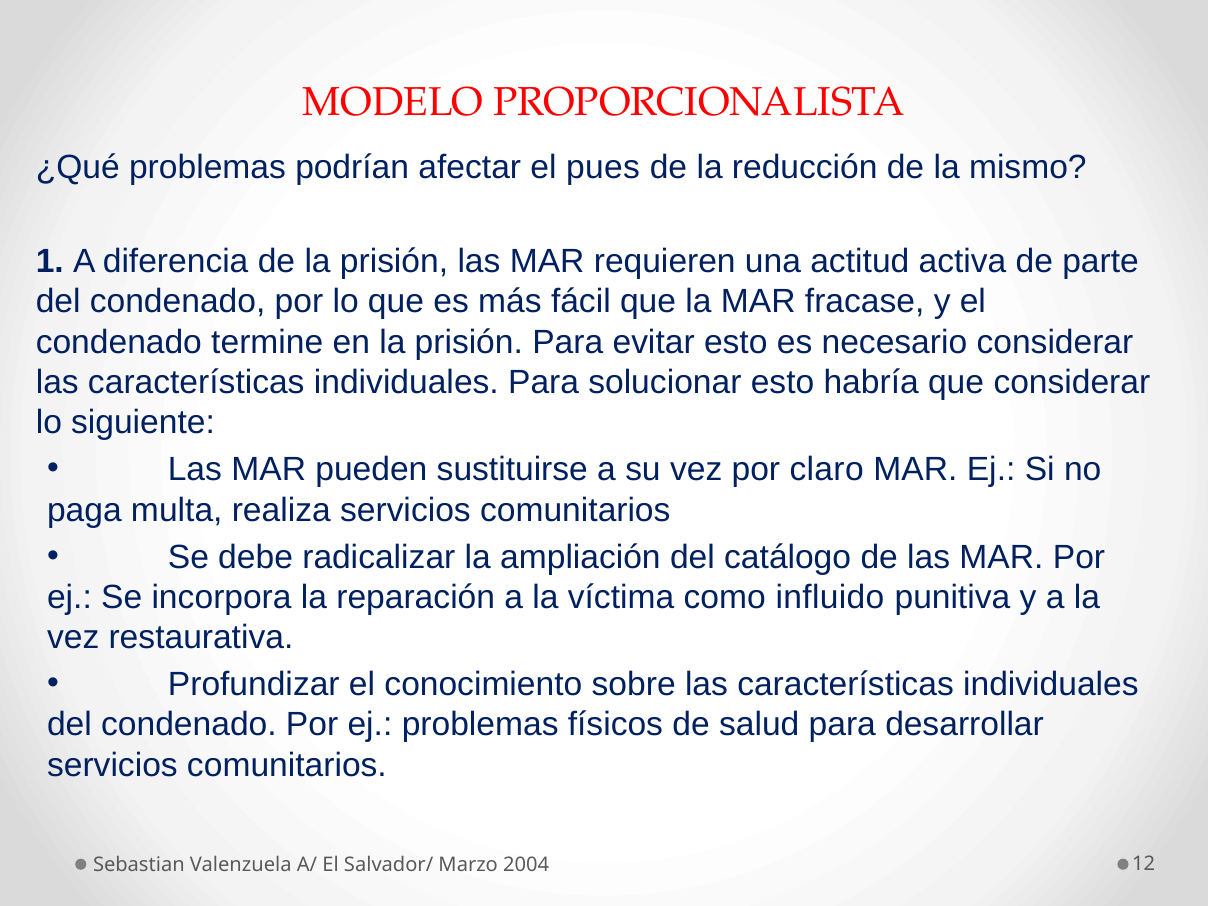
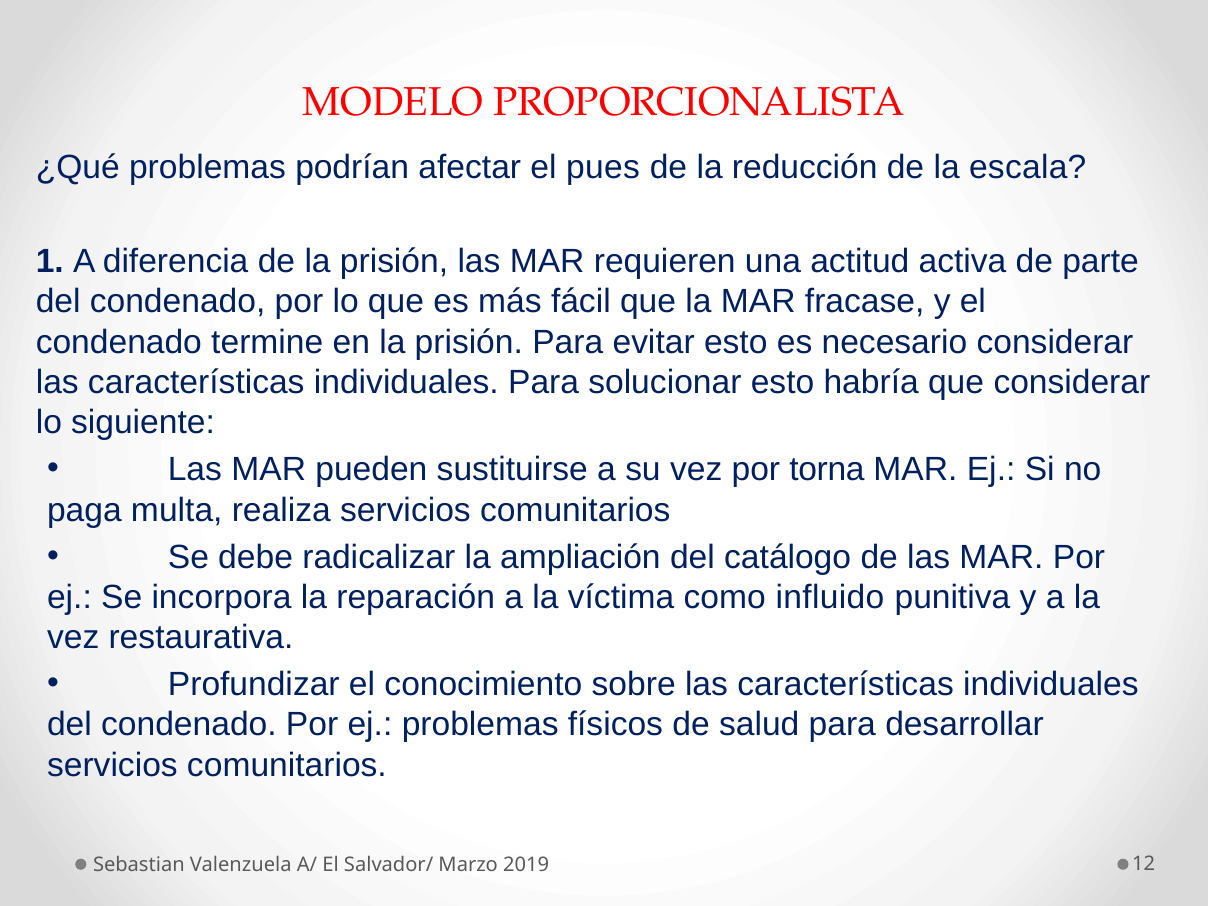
mismo: mismo -> escala (1028, 168)
claro: claro -> torna (827, 470)
2004: 2004 -> 2019 (526, 865)
